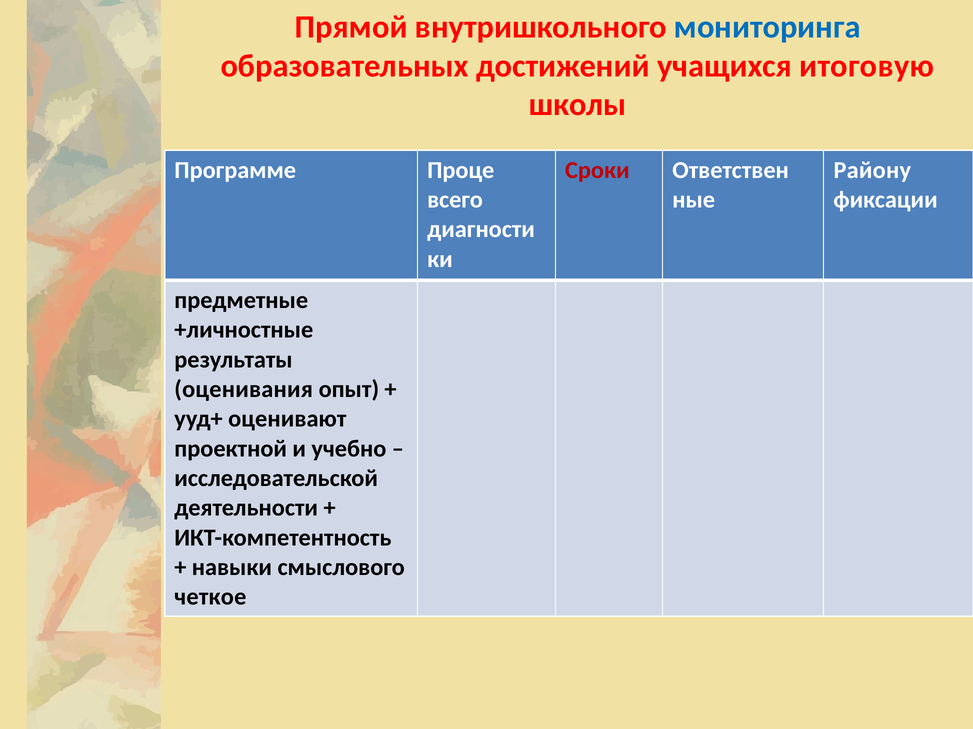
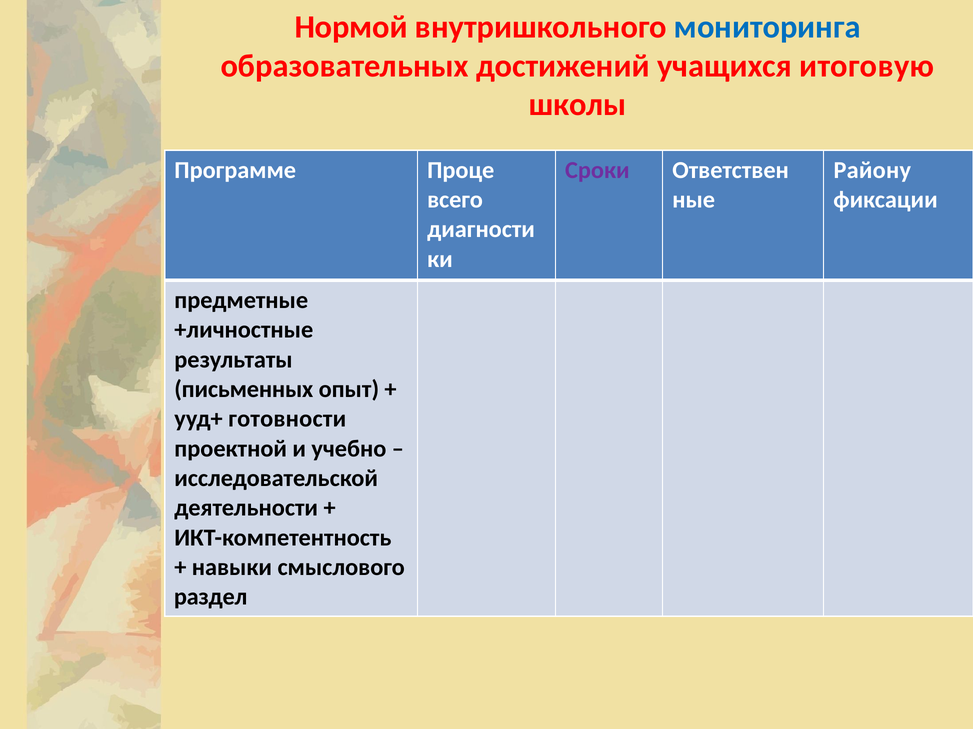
Прямой: Прямой -> Нормой (351, 27)
Сроки colour: red -> purple (597, 170)
оценивания: оценивания -> письменных (244, 390)
оценивают: оценивают -> готовности (287, 419)
четкое: четкое -> раздел (211, 597)
